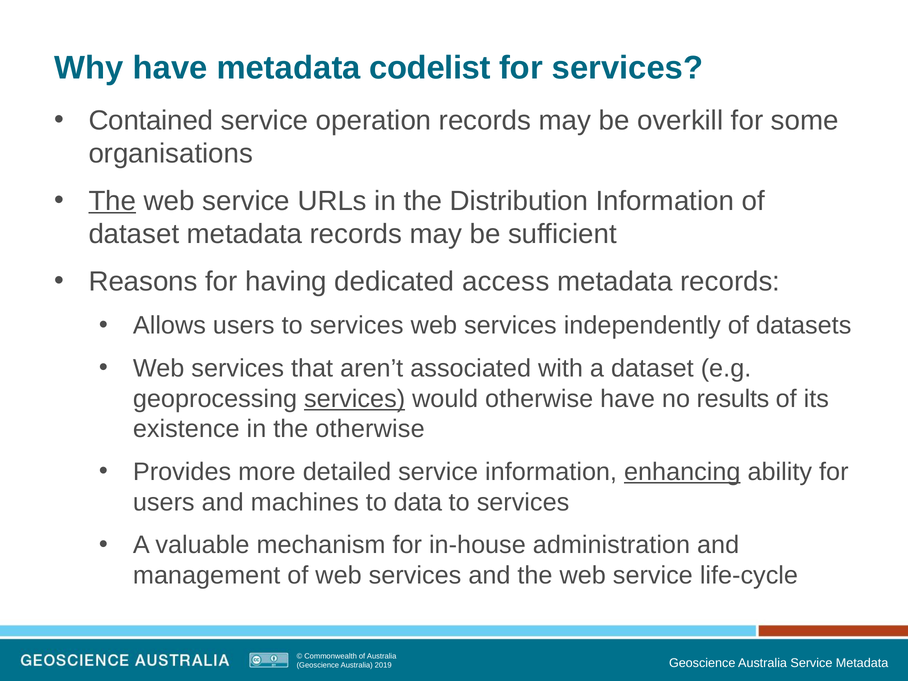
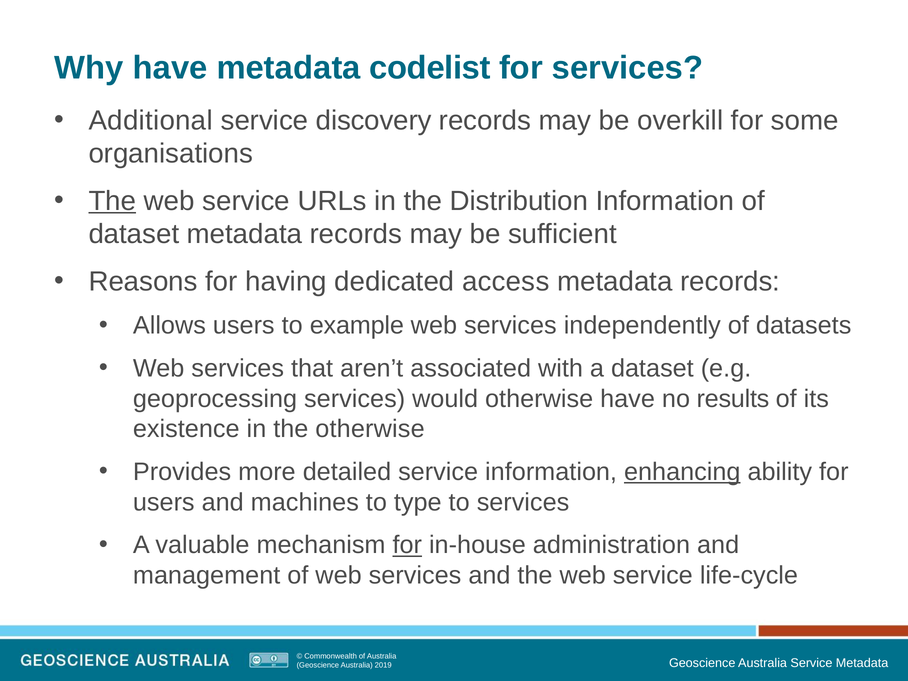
Contained: Contained -> Additional (151, 121)
operation: operation -> discovery (374, 121)
users to services: services -> example (357, 326)
services underline: present -> none (355, 399)
data: data -> type (418, 502)
for underline: none -> present (407, 545)
